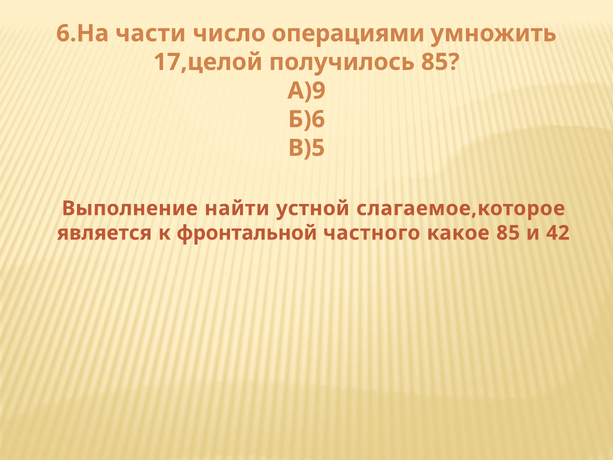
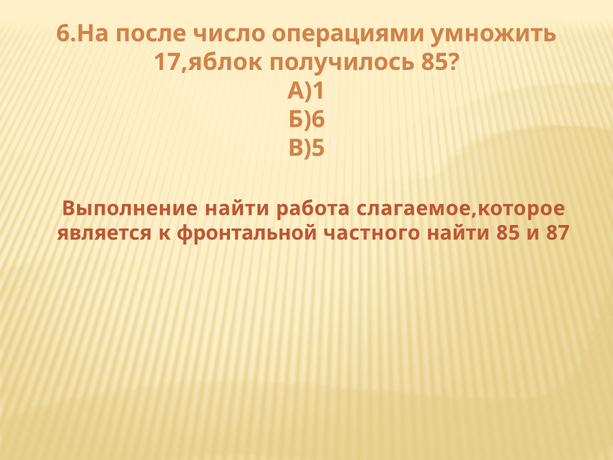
части: части -> после (151, 33)
17,целой: 17,целой -> 17,яблок (208, 62)
А)9: А)9 -> А)1 (307, 91)
устной: устной -> работа (313, 208)
частного какое: какое -> найти (458, 233)
42: 42 -> 87 (558, 233)
